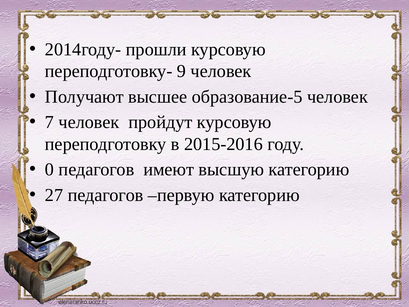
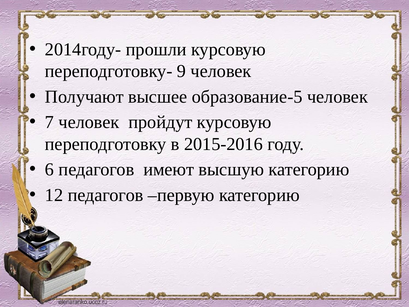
0: 0 -> 6 (50, 169)
27: 27 -> 12 (54, 195)
